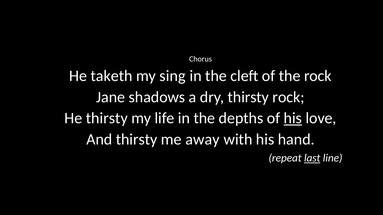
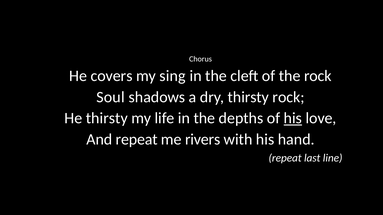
taketh: taketh -> covers (112, 76)
Jane: Jane -> Soul (111, 97)
And thirsty: thirsty -> repeat (137, 140)
away: away -> rivers (203, 140)
last underline: present -> none (312, 158)
